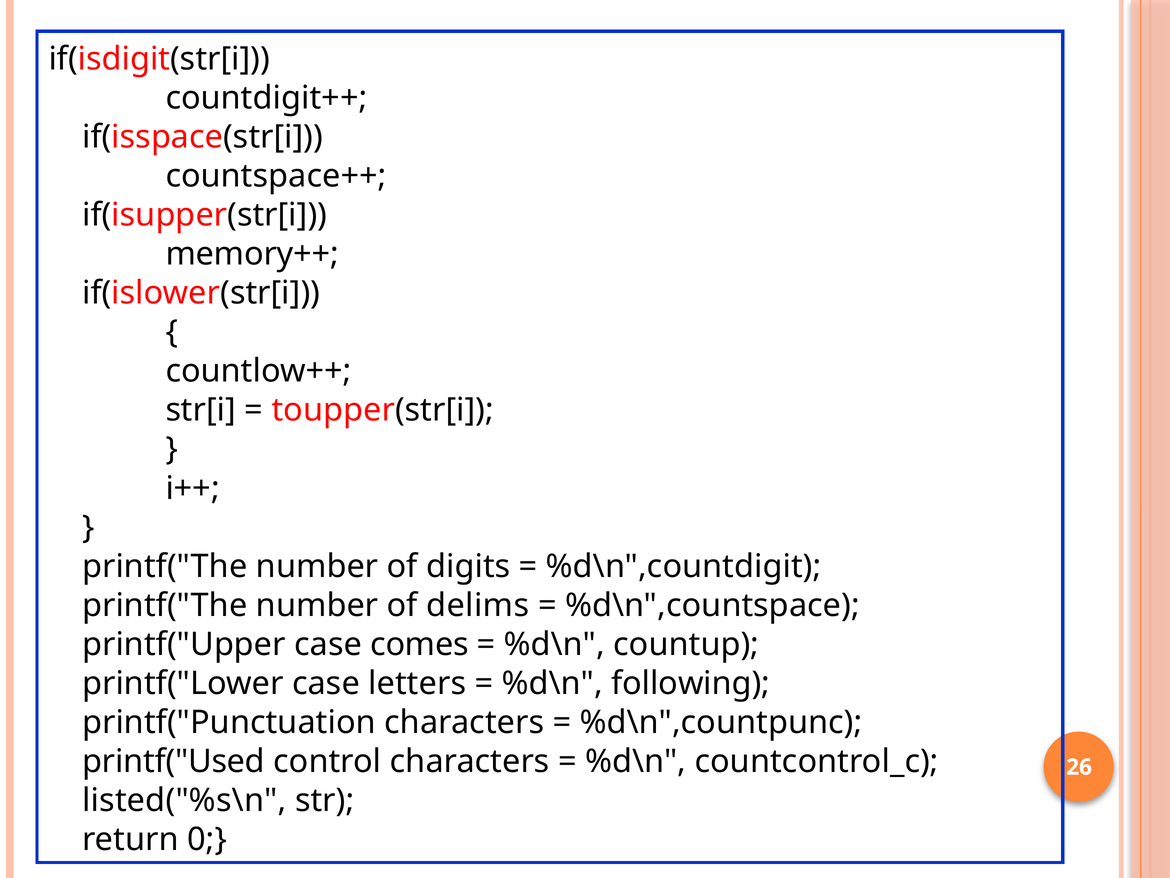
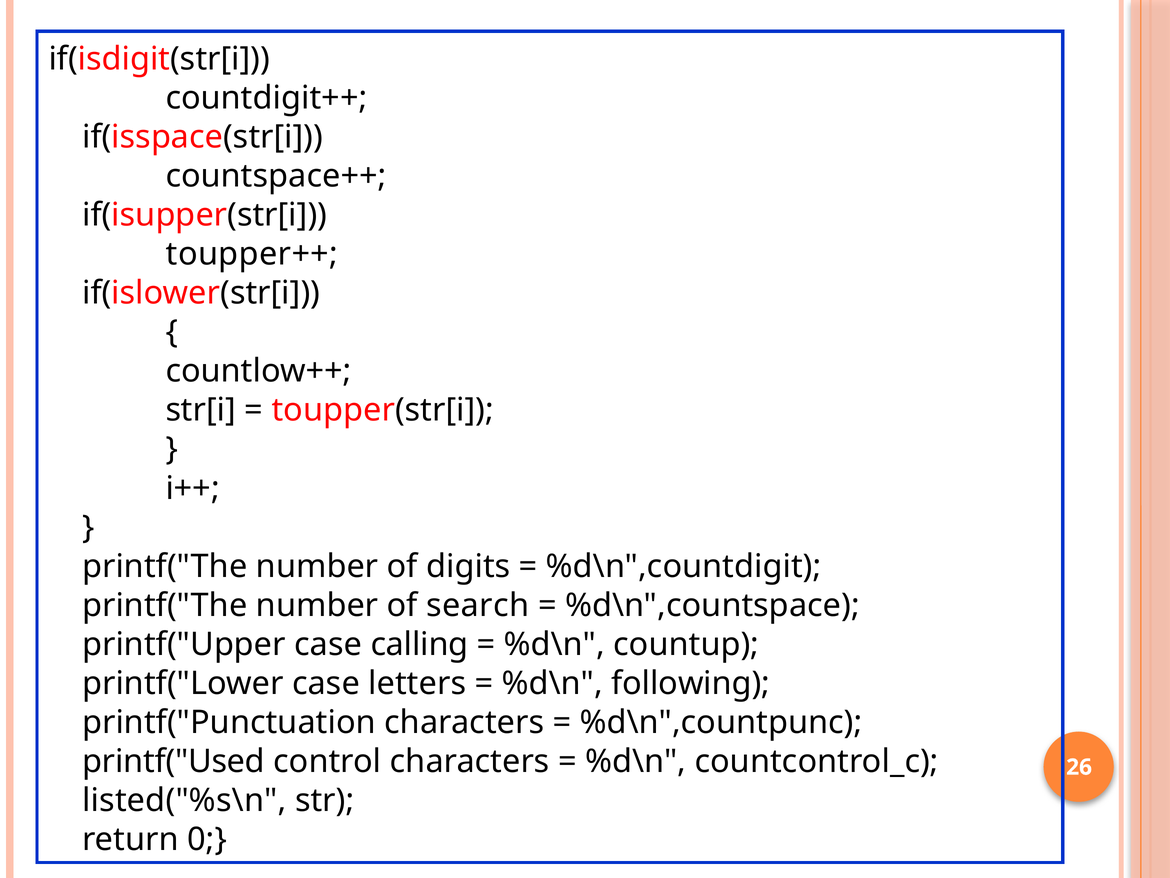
memory++: memory++ -> toupper++ (252, 254)
delims: delims -> search (478, 605)
comes: comes -> calling (419, 644)
